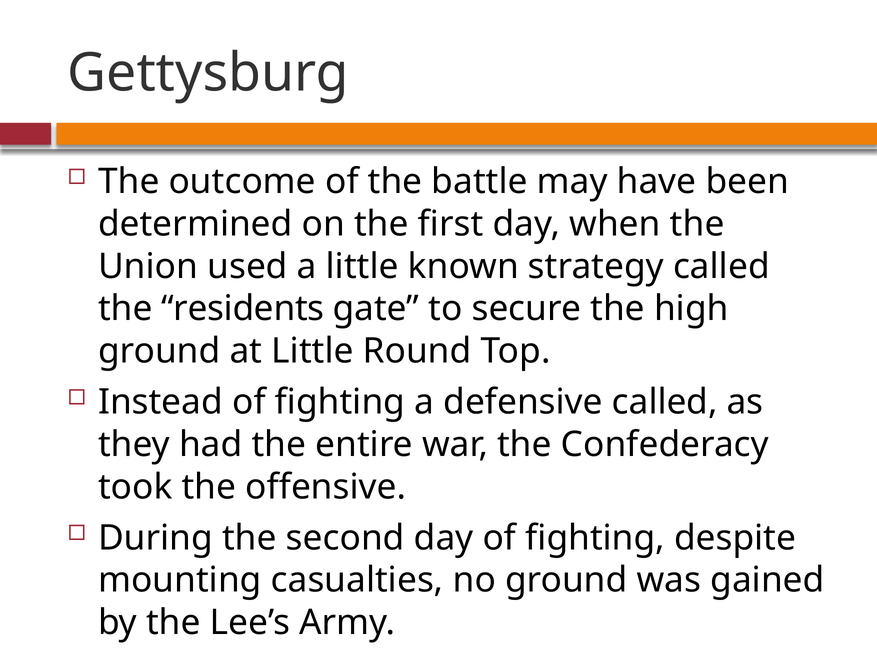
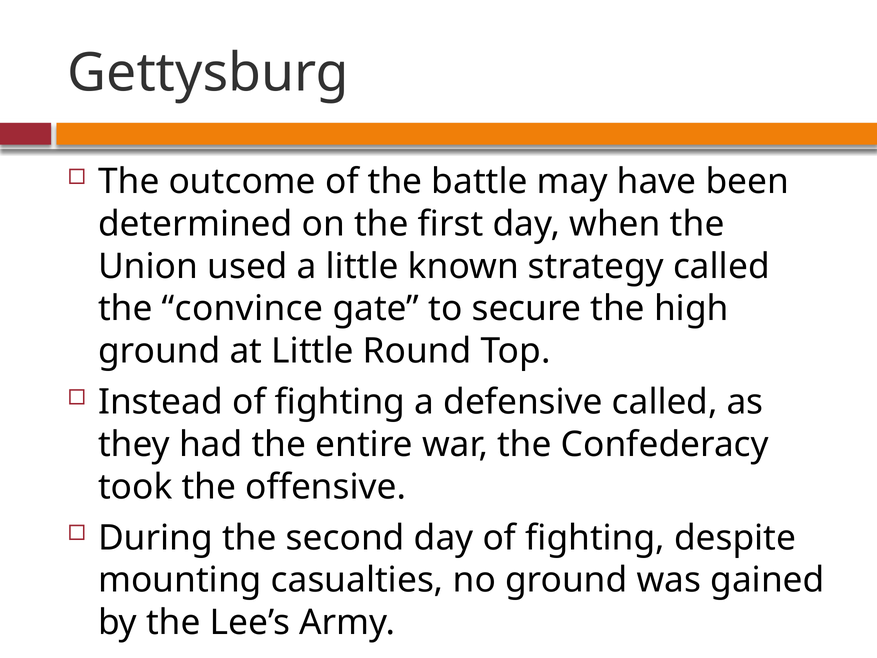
residents: residents -> convince (242, 309)
